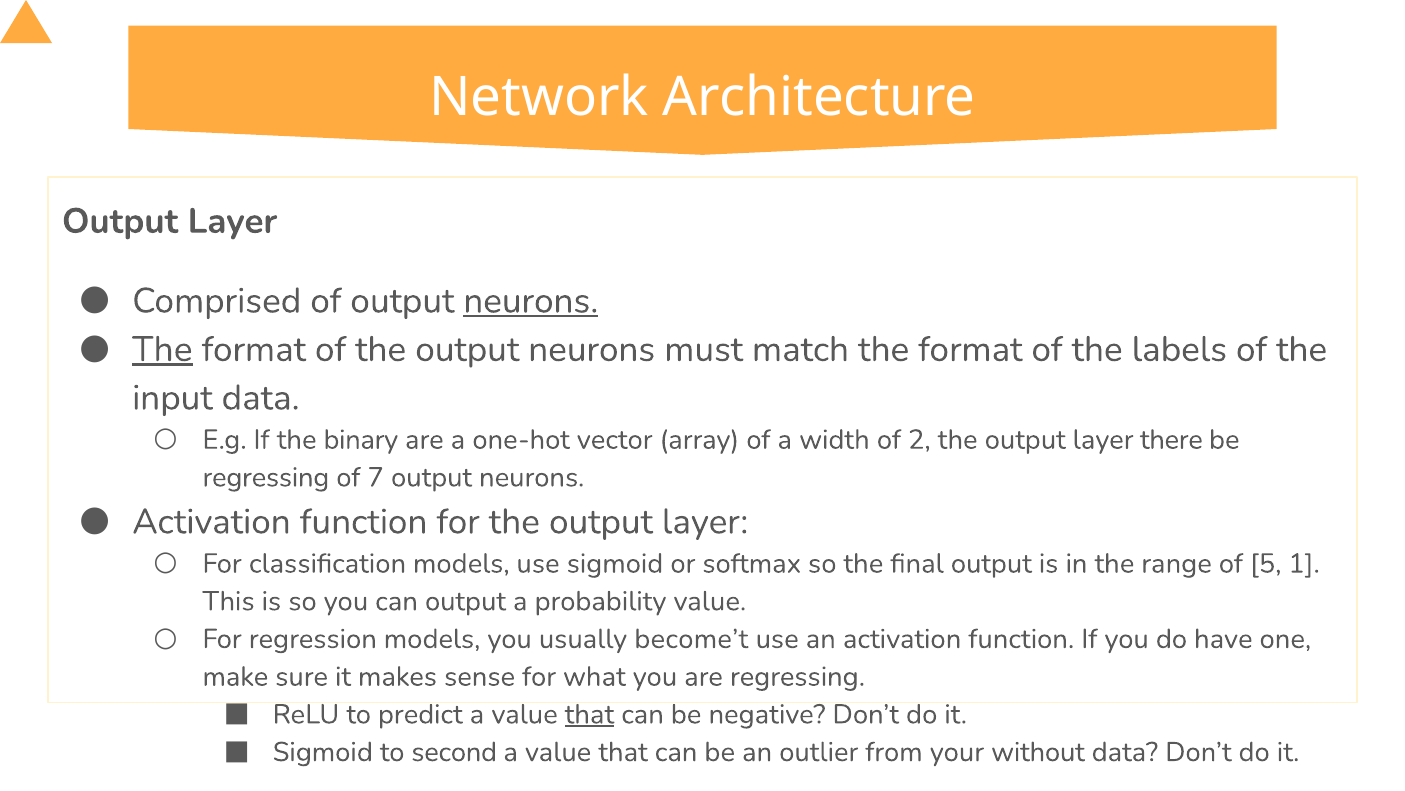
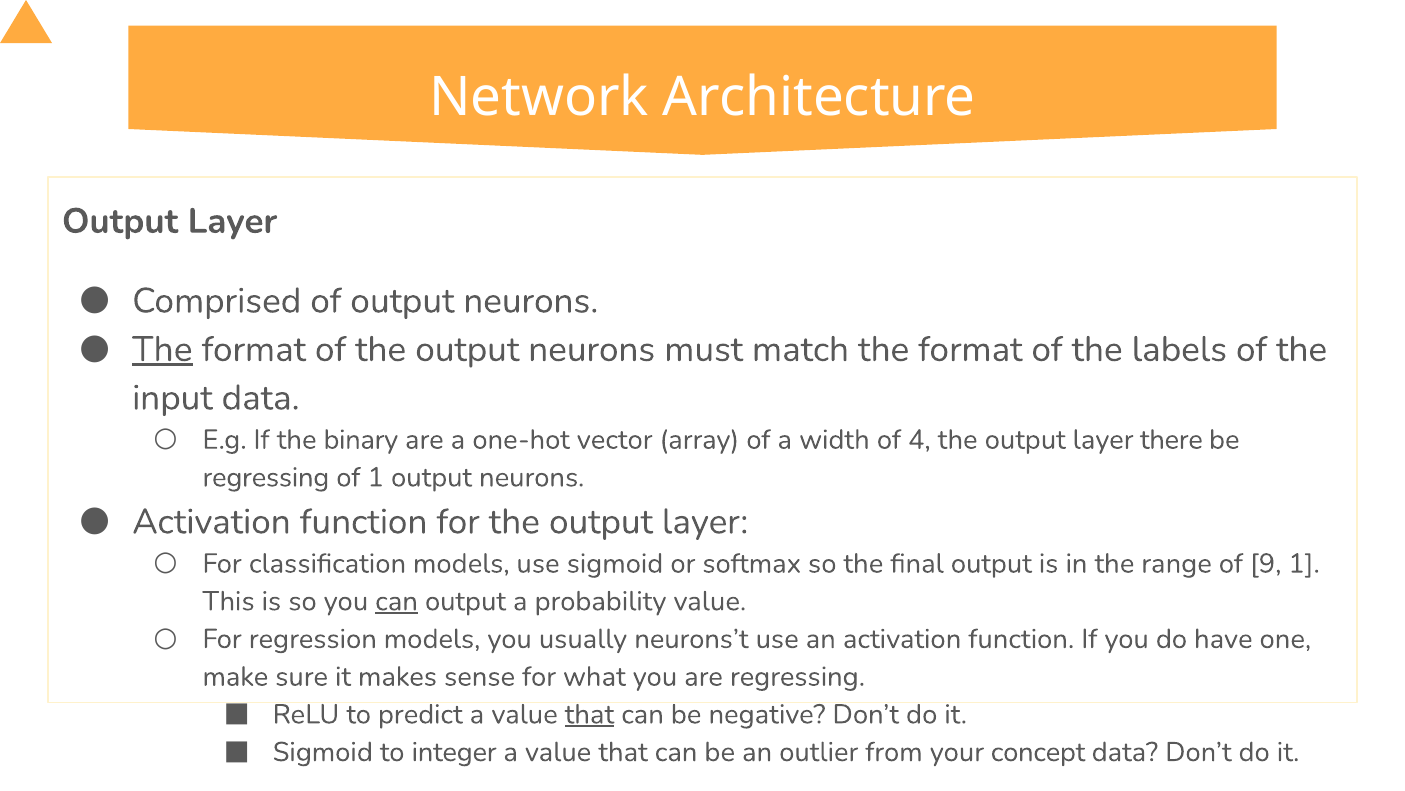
neurons underline: present -> none (531, 301)
2: 2 -> 4 (919, 439)
of 7: 7 -> 1 (376, 477)
5: 5 -> 9 (1266, 563)
can underline: none -> present (397, 601)
become’t: become’t -> neurons’t (691, 638)
second: second -> integer (454, 751)
without: without -> concept (1038, 751)
